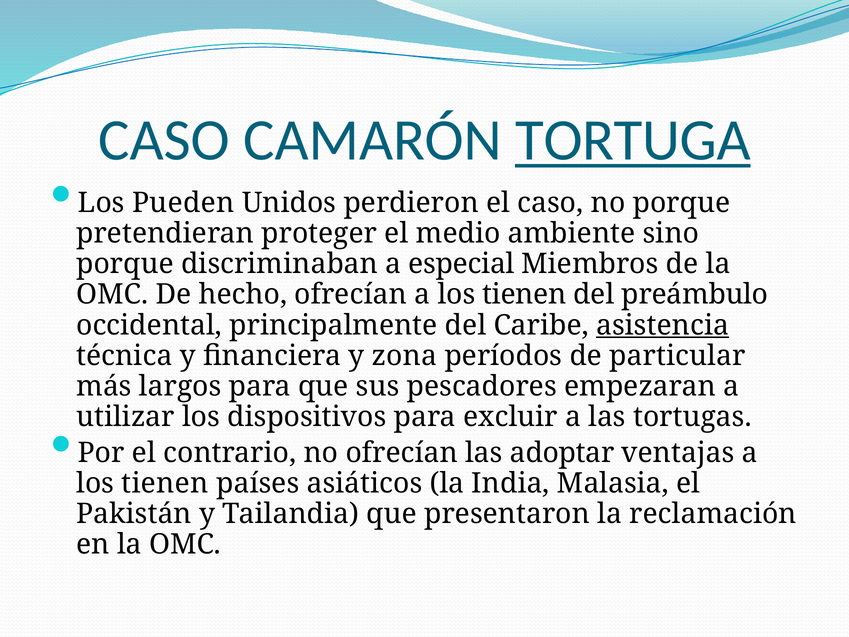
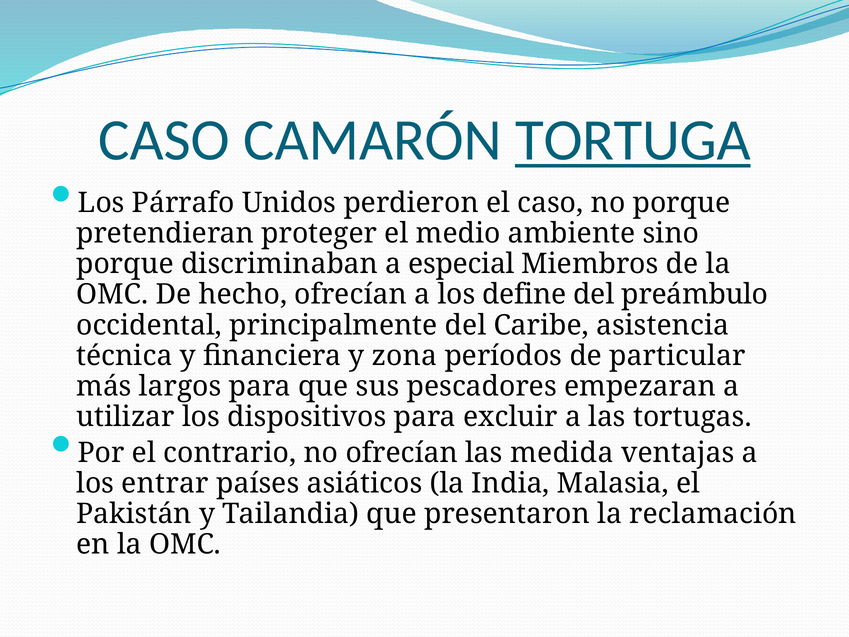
Pueden: Pueden -> Párrafo (183, 203)
ofrecían a los tienen: tienen -> define (524, 294)
asistencia underline: present -> none (663, 325)
adoptar: adoptar -> medida (562, 453)
tienen: tienen -> entrar (165, 483)
